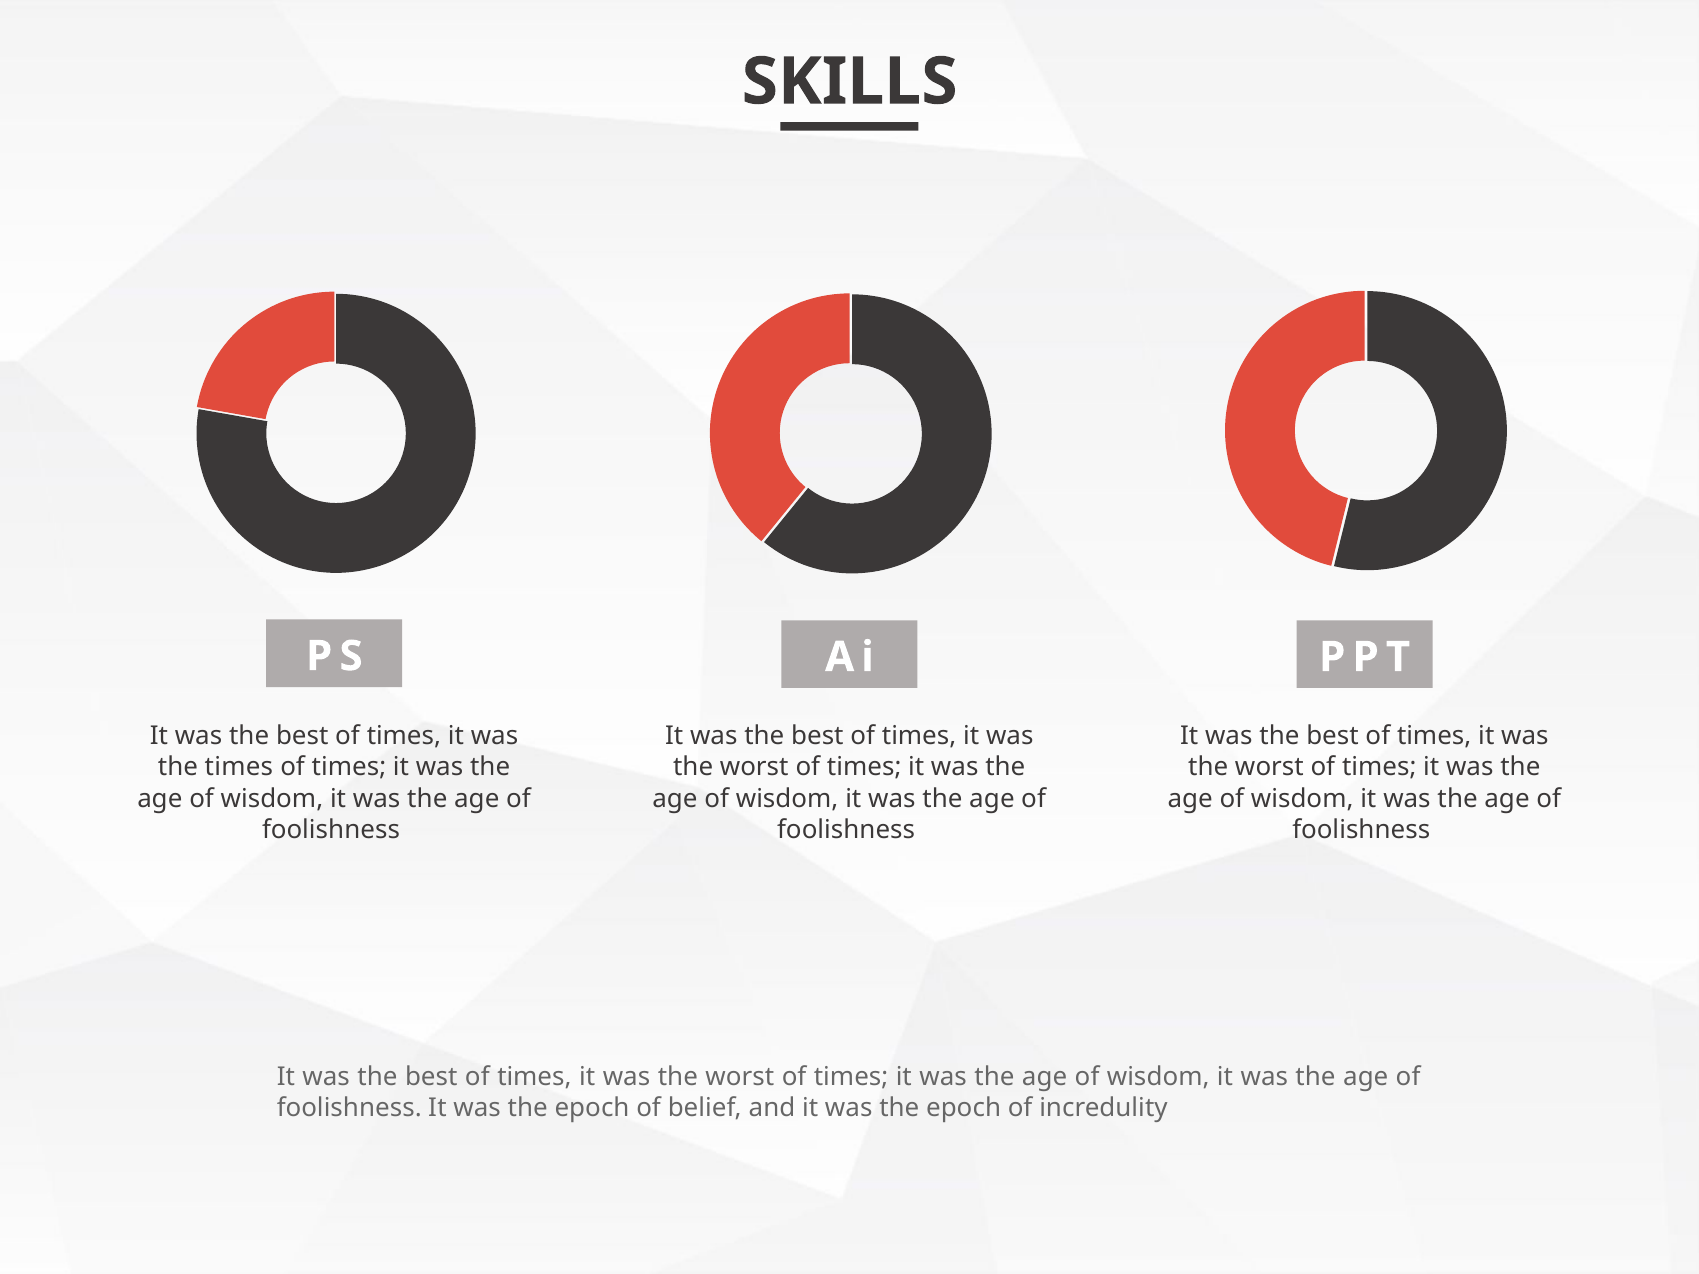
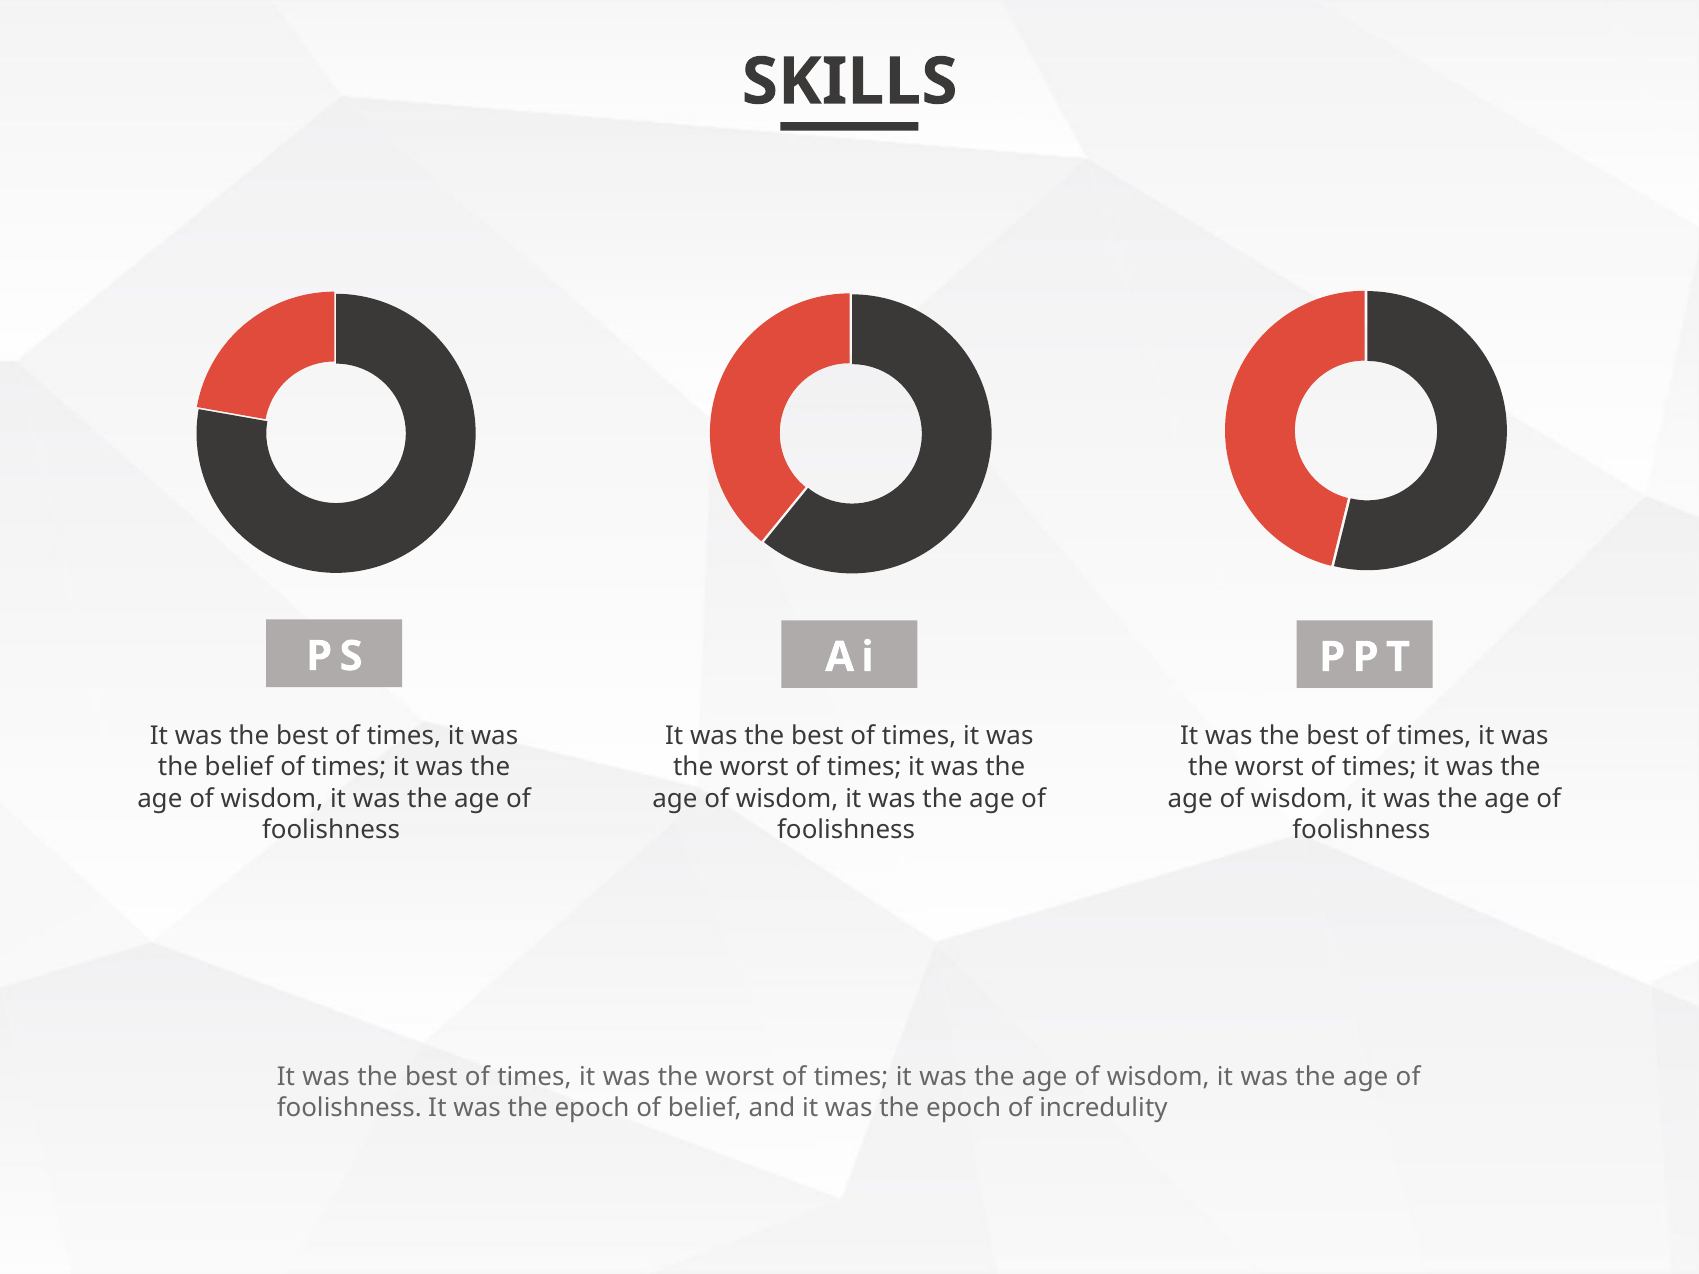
the times: times -> belief (239, 768)
